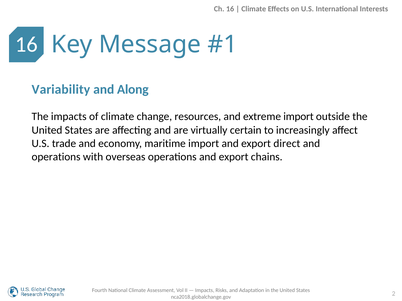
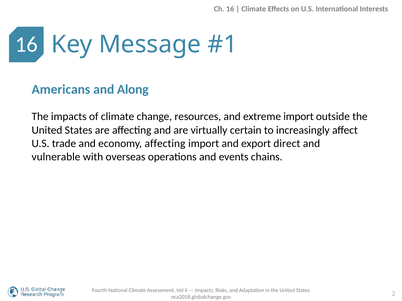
Variability: Variability -> Americans (61, 89)
economy maritime: maritime -> affecting (165, 144)
operations: operations -> vulnerable (56, 157)
operations and export: export -> events (234, 157)
